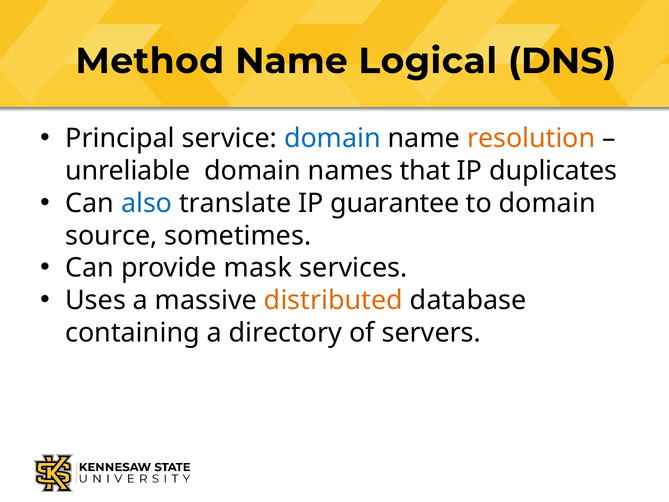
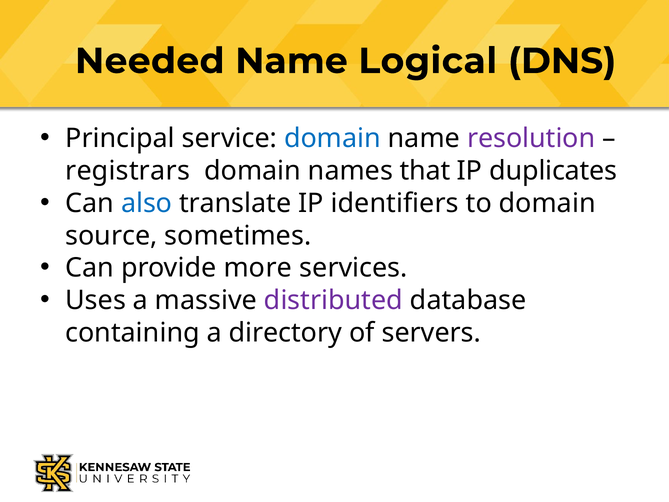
Method: Method -> Needed (150, 61)
resolution colour: orange -> purple (531, 138)
unreliable: unreliable -> registrars (128, 171)
guarantee: guarantee -> identifiers (395, 203)
mask: mask -> more (258, 268)
distributed colour: orange -> purple (333, 300)
